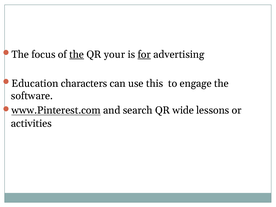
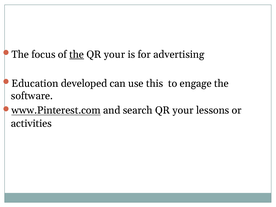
for underline: present -> none (144, 54)
characters: characters -> developed (84, 83)
search QR wide: wide -> your (183, 110)
